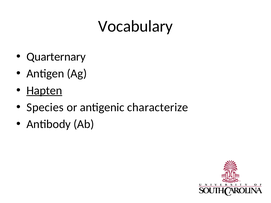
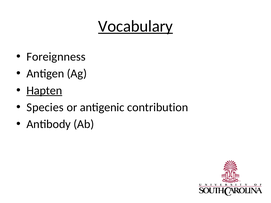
Vocabulary underline: none -> present (135, 26)
Quarternary: Quarternary -> Foreignness (56, 57)
characterize: characterize -> contribution (158, 107)
